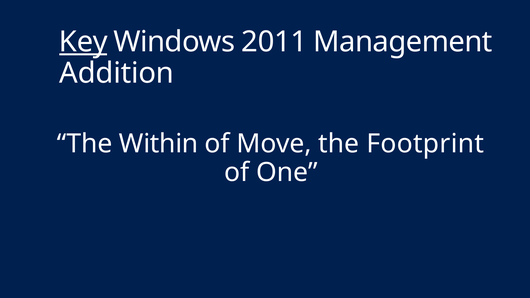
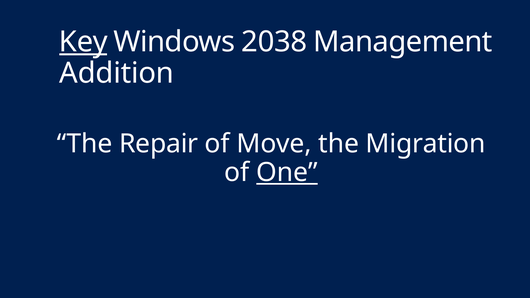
2011: 2011 -> 2038 (274, 42)
Within: Within -> Repair (159, 144)
Footprint: Footprint -> Migration (426, 144)
One underline: none -> present (287, 172)
